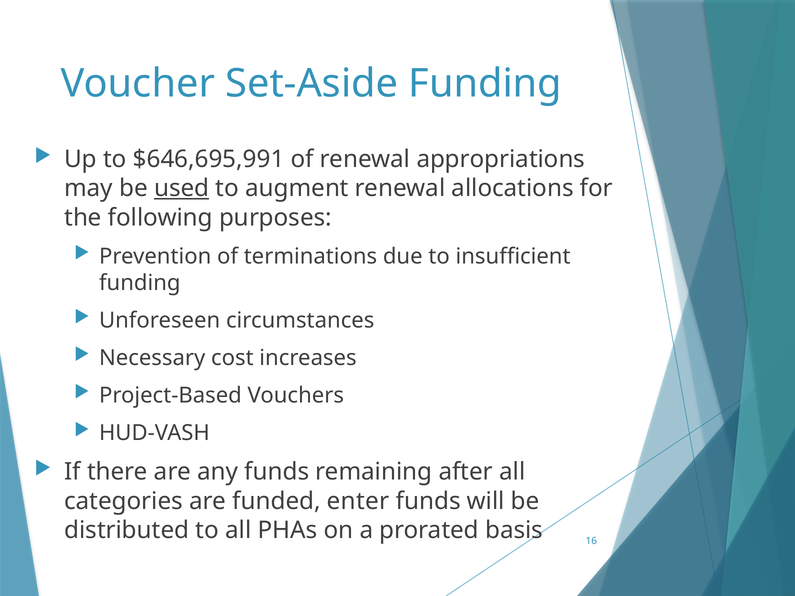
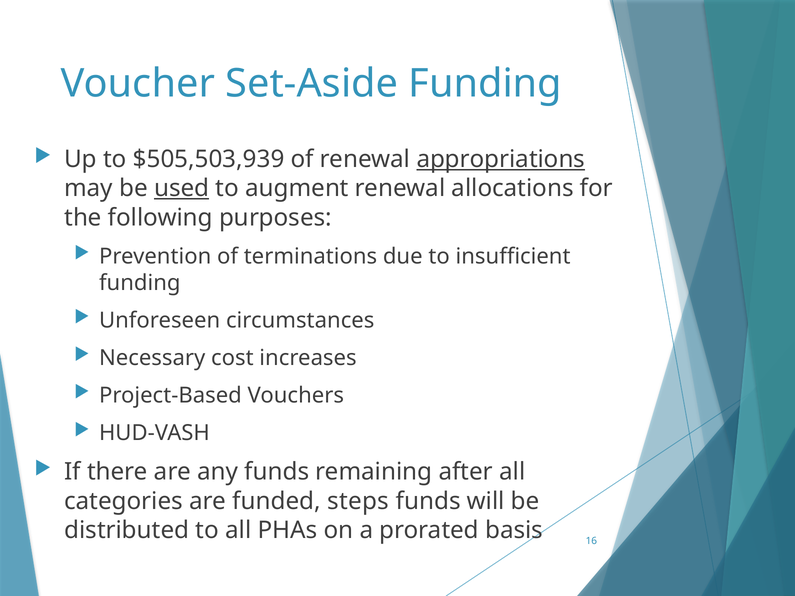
$646,695,991: $646,695,991 -> $505,503,939 (209, 159)
appropriations underline: none -> present (501, 159)
enter: enter -> steps (358, 501)
